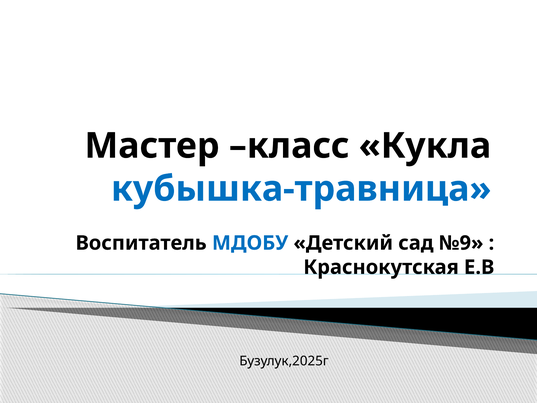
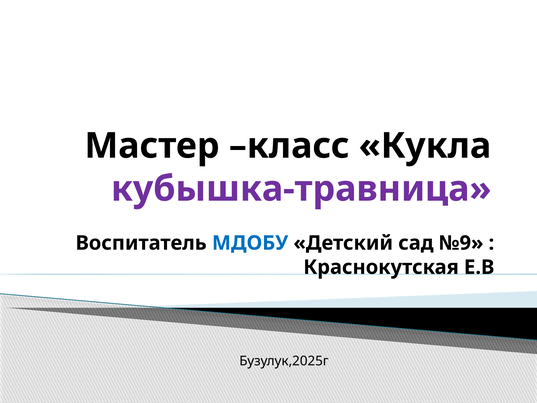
кубышка-травница colour: blue -> purple (301, 189)
